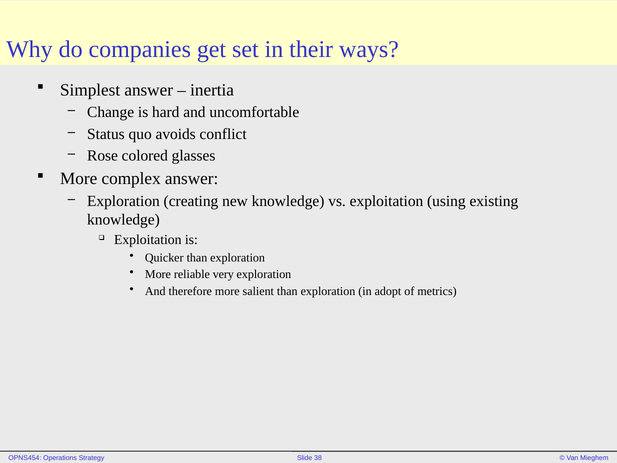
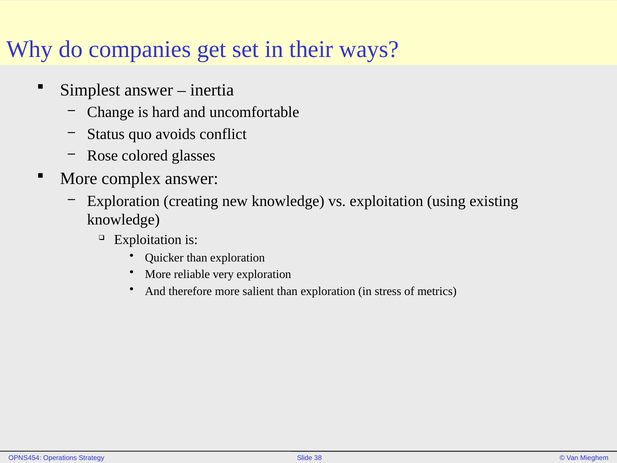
adopt: adopt -> stress (388, 291)
